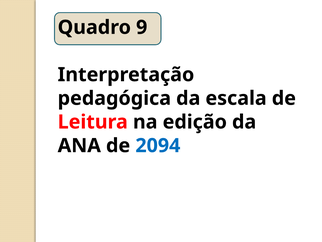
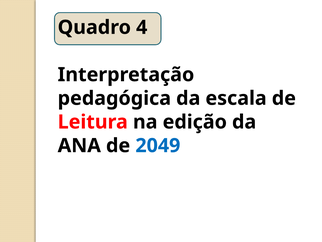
9: 9 -> 4 (142, 27)
2094: 2094 -> 2049 (158, 145)
